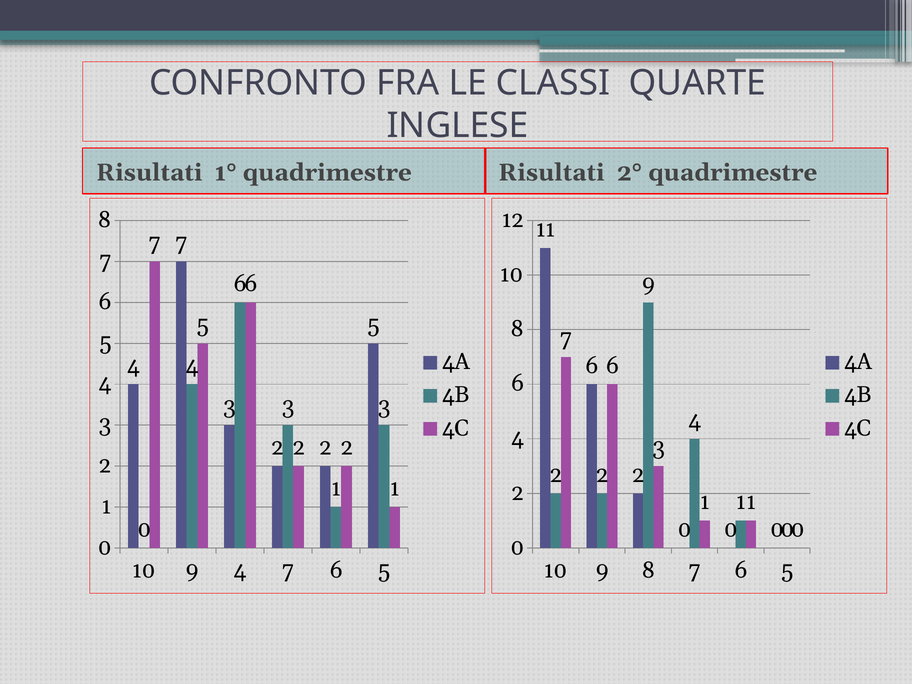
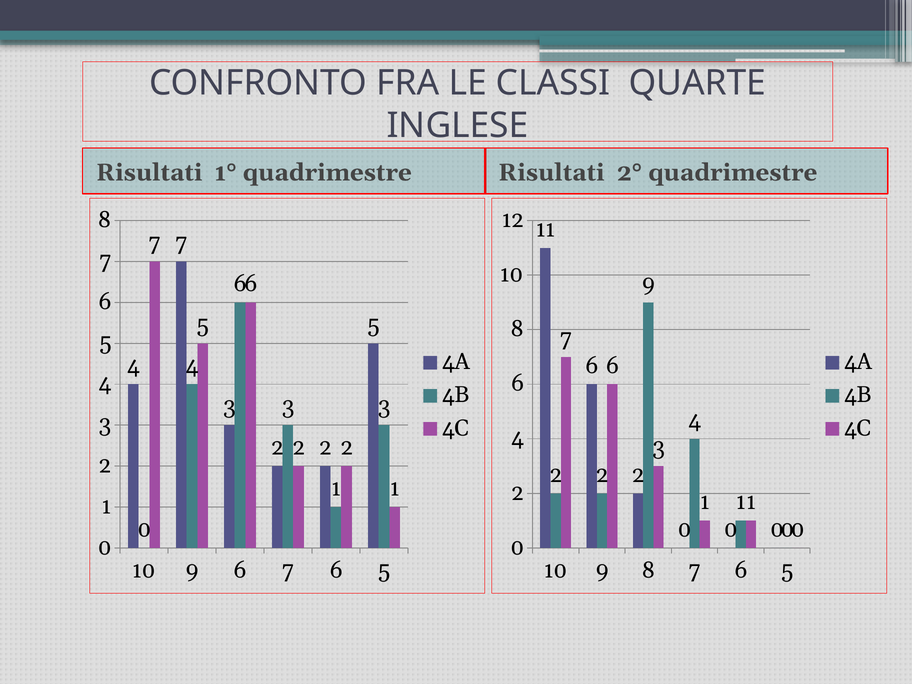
10 9 4: 4 -> 6 (240, 570)
